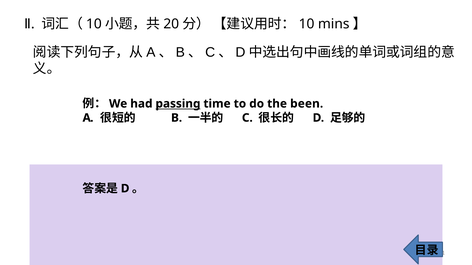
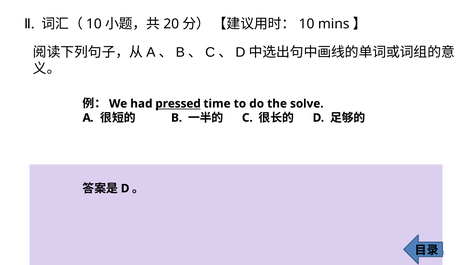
passing: passing -> pressed (178, 104)
been: been -> solve (307, 104)
